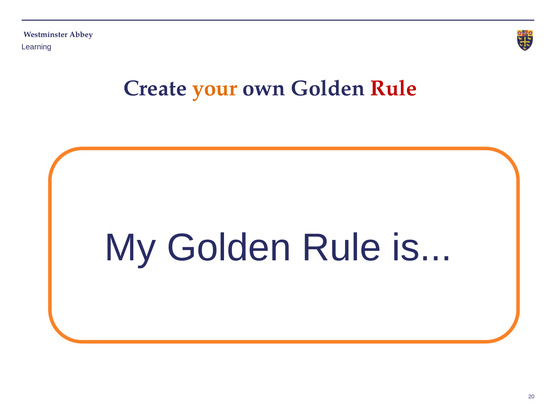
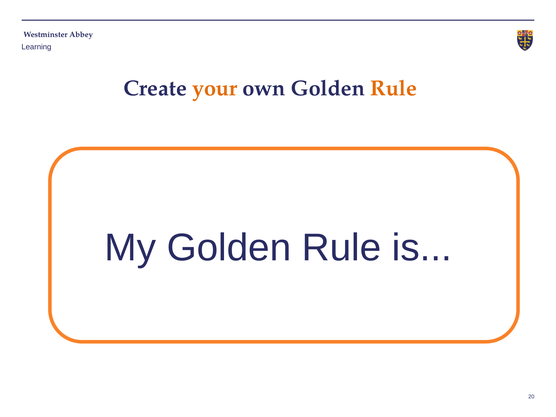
Rule colour: red -> orange (394, 88)
